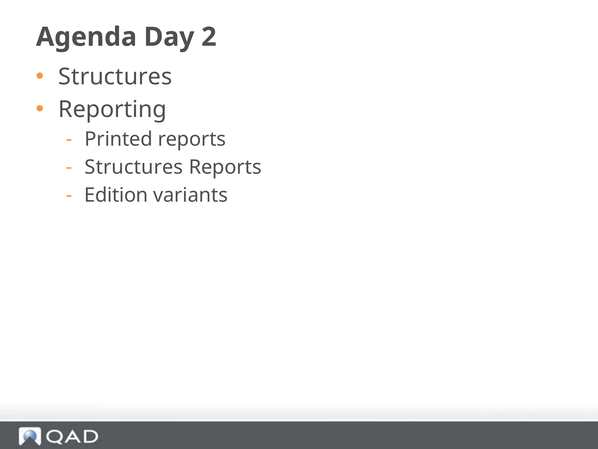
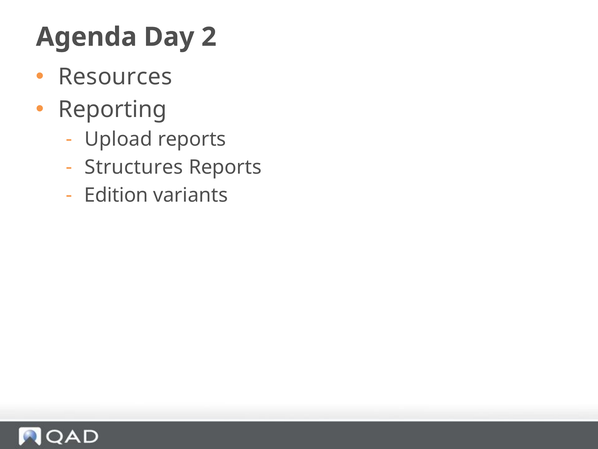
Structures: Structures -> Resources (115, 77)
Printed: Printed -> Upload (119, 139)
